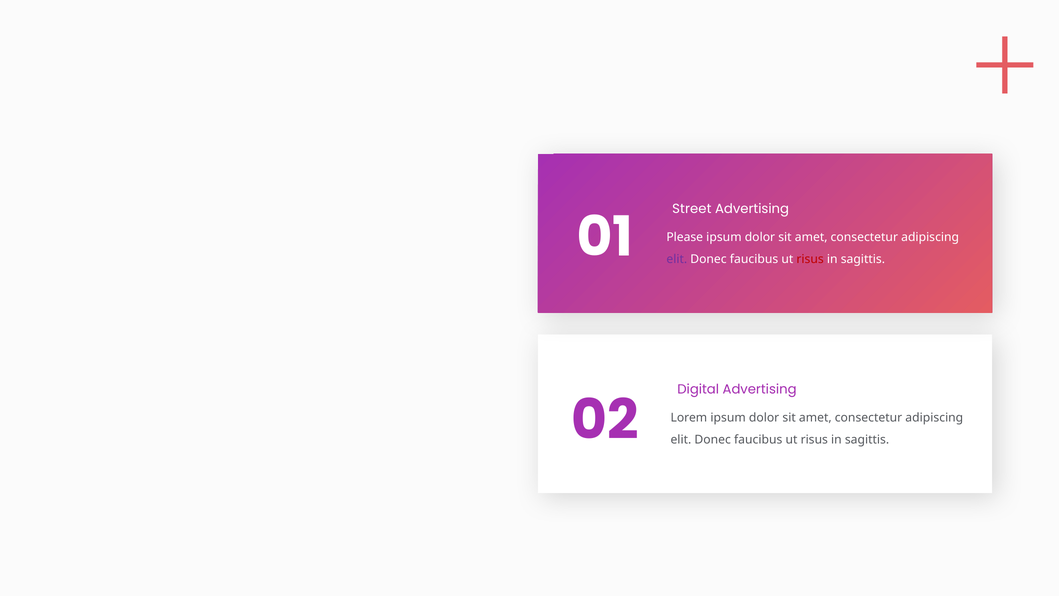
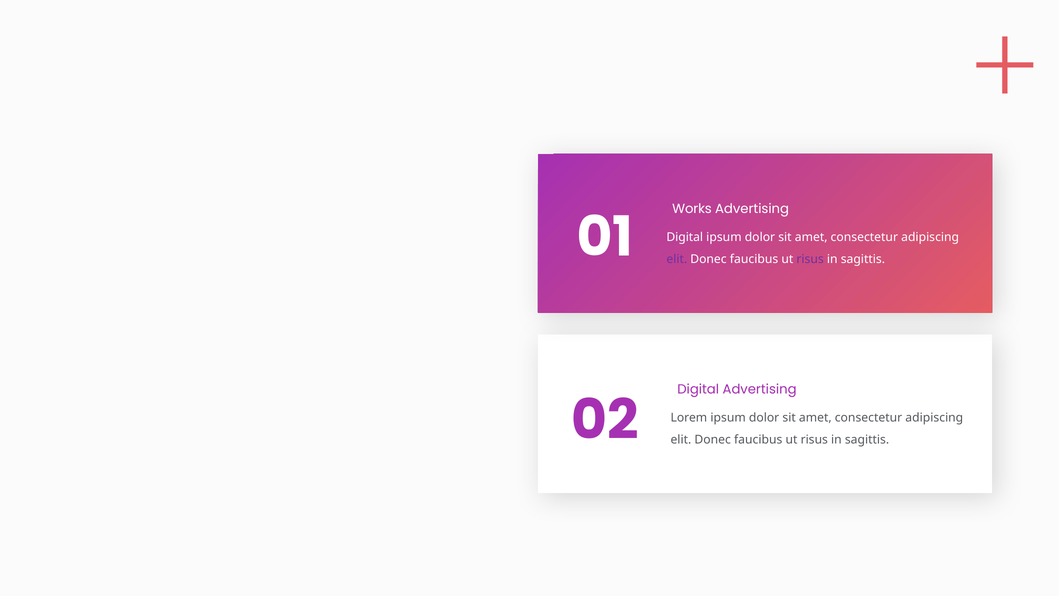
Street: Street -> Works (692, 209)
01 Please: Please -> Digital (685, 237)
risus colour: red -> purple (810, 259)
